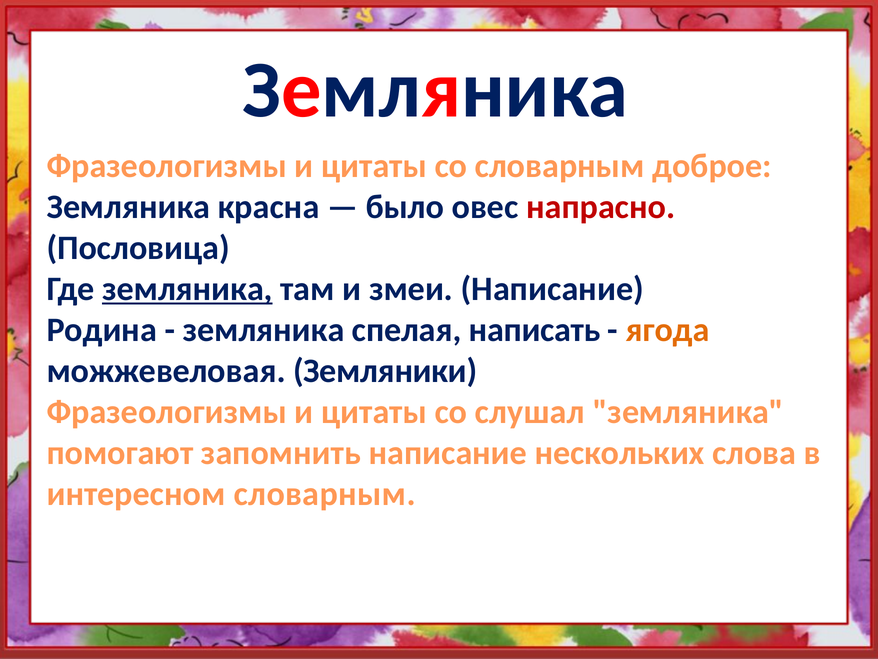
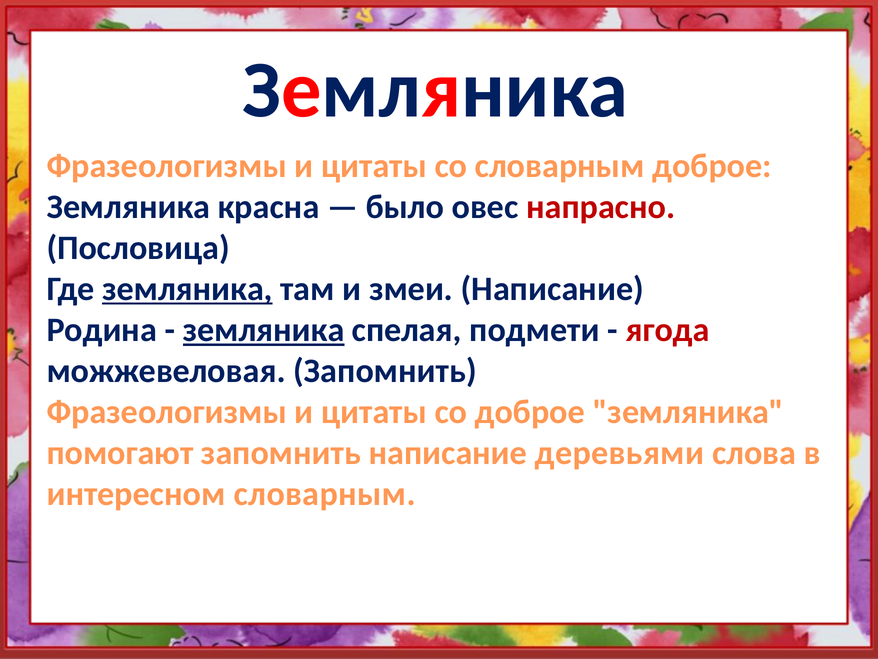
земляника underline: none -> present (264, 330)
написать: написать -> подмети (534, 330)
ягода colour: orange -> red (667, 330)
можжевеловая Земляники: Земляники -> Запомнить (385, 371)
со слушал: слушал -> доброе (530, 412)
нескольких: нескольких -> деревьями (619, 453)
